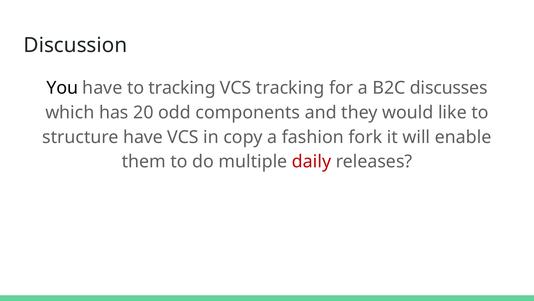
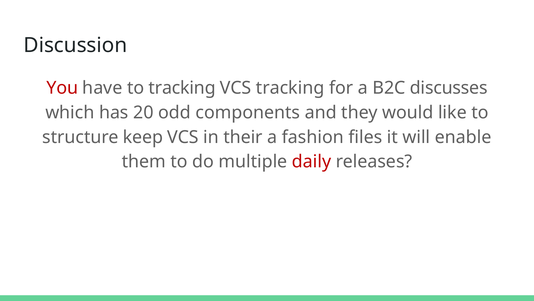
You colour: black -> red (62, 88)
structure have: have -> keep (143, 137)
copy: copy -> their (243, 137)
fork: fork -> files (365, 137)
